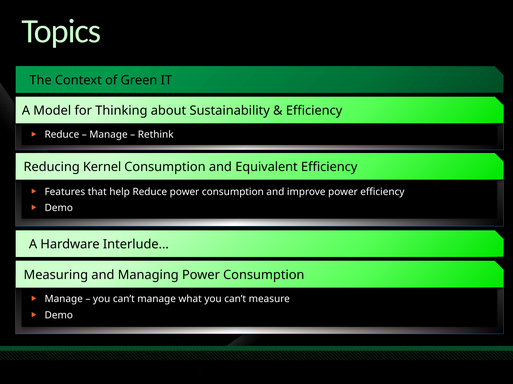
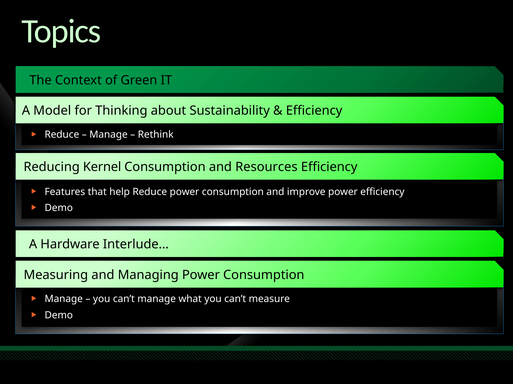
Equivalent: Equivalent -> Resources (266, 167)
